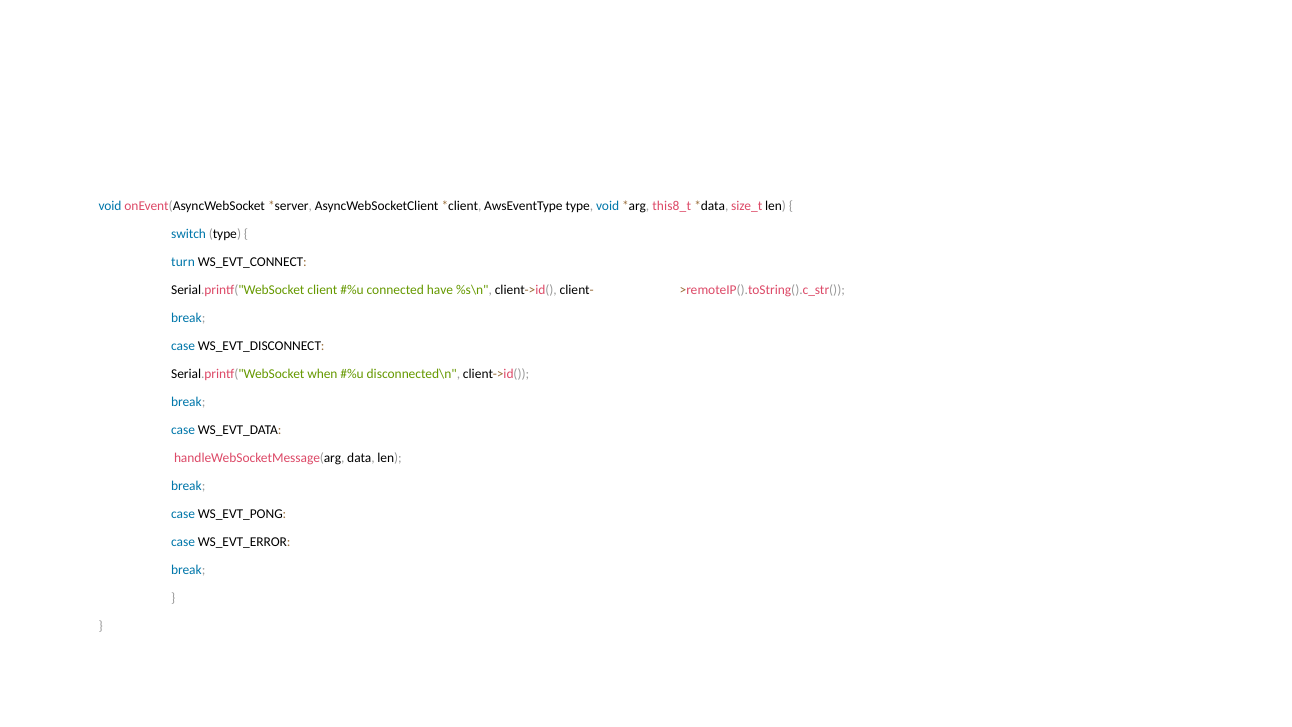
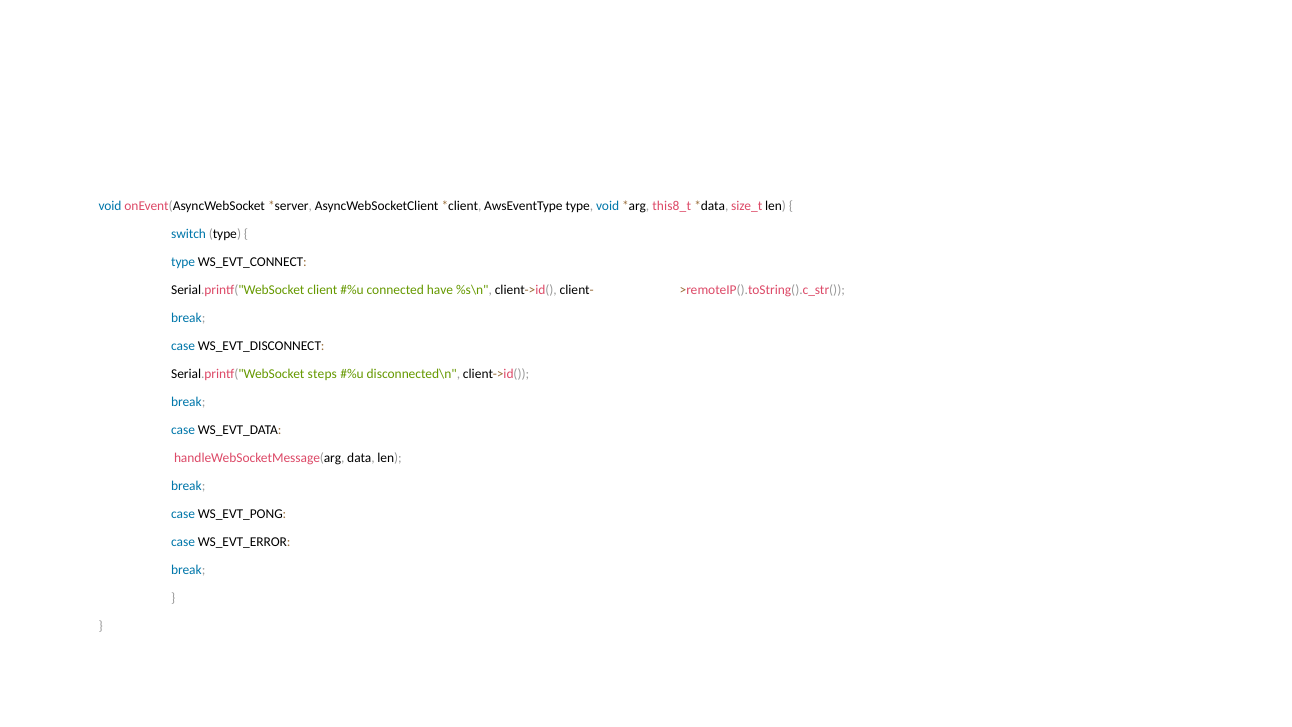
turn: turn -> type (183, 262)
when: when -> steps (322, 374)
